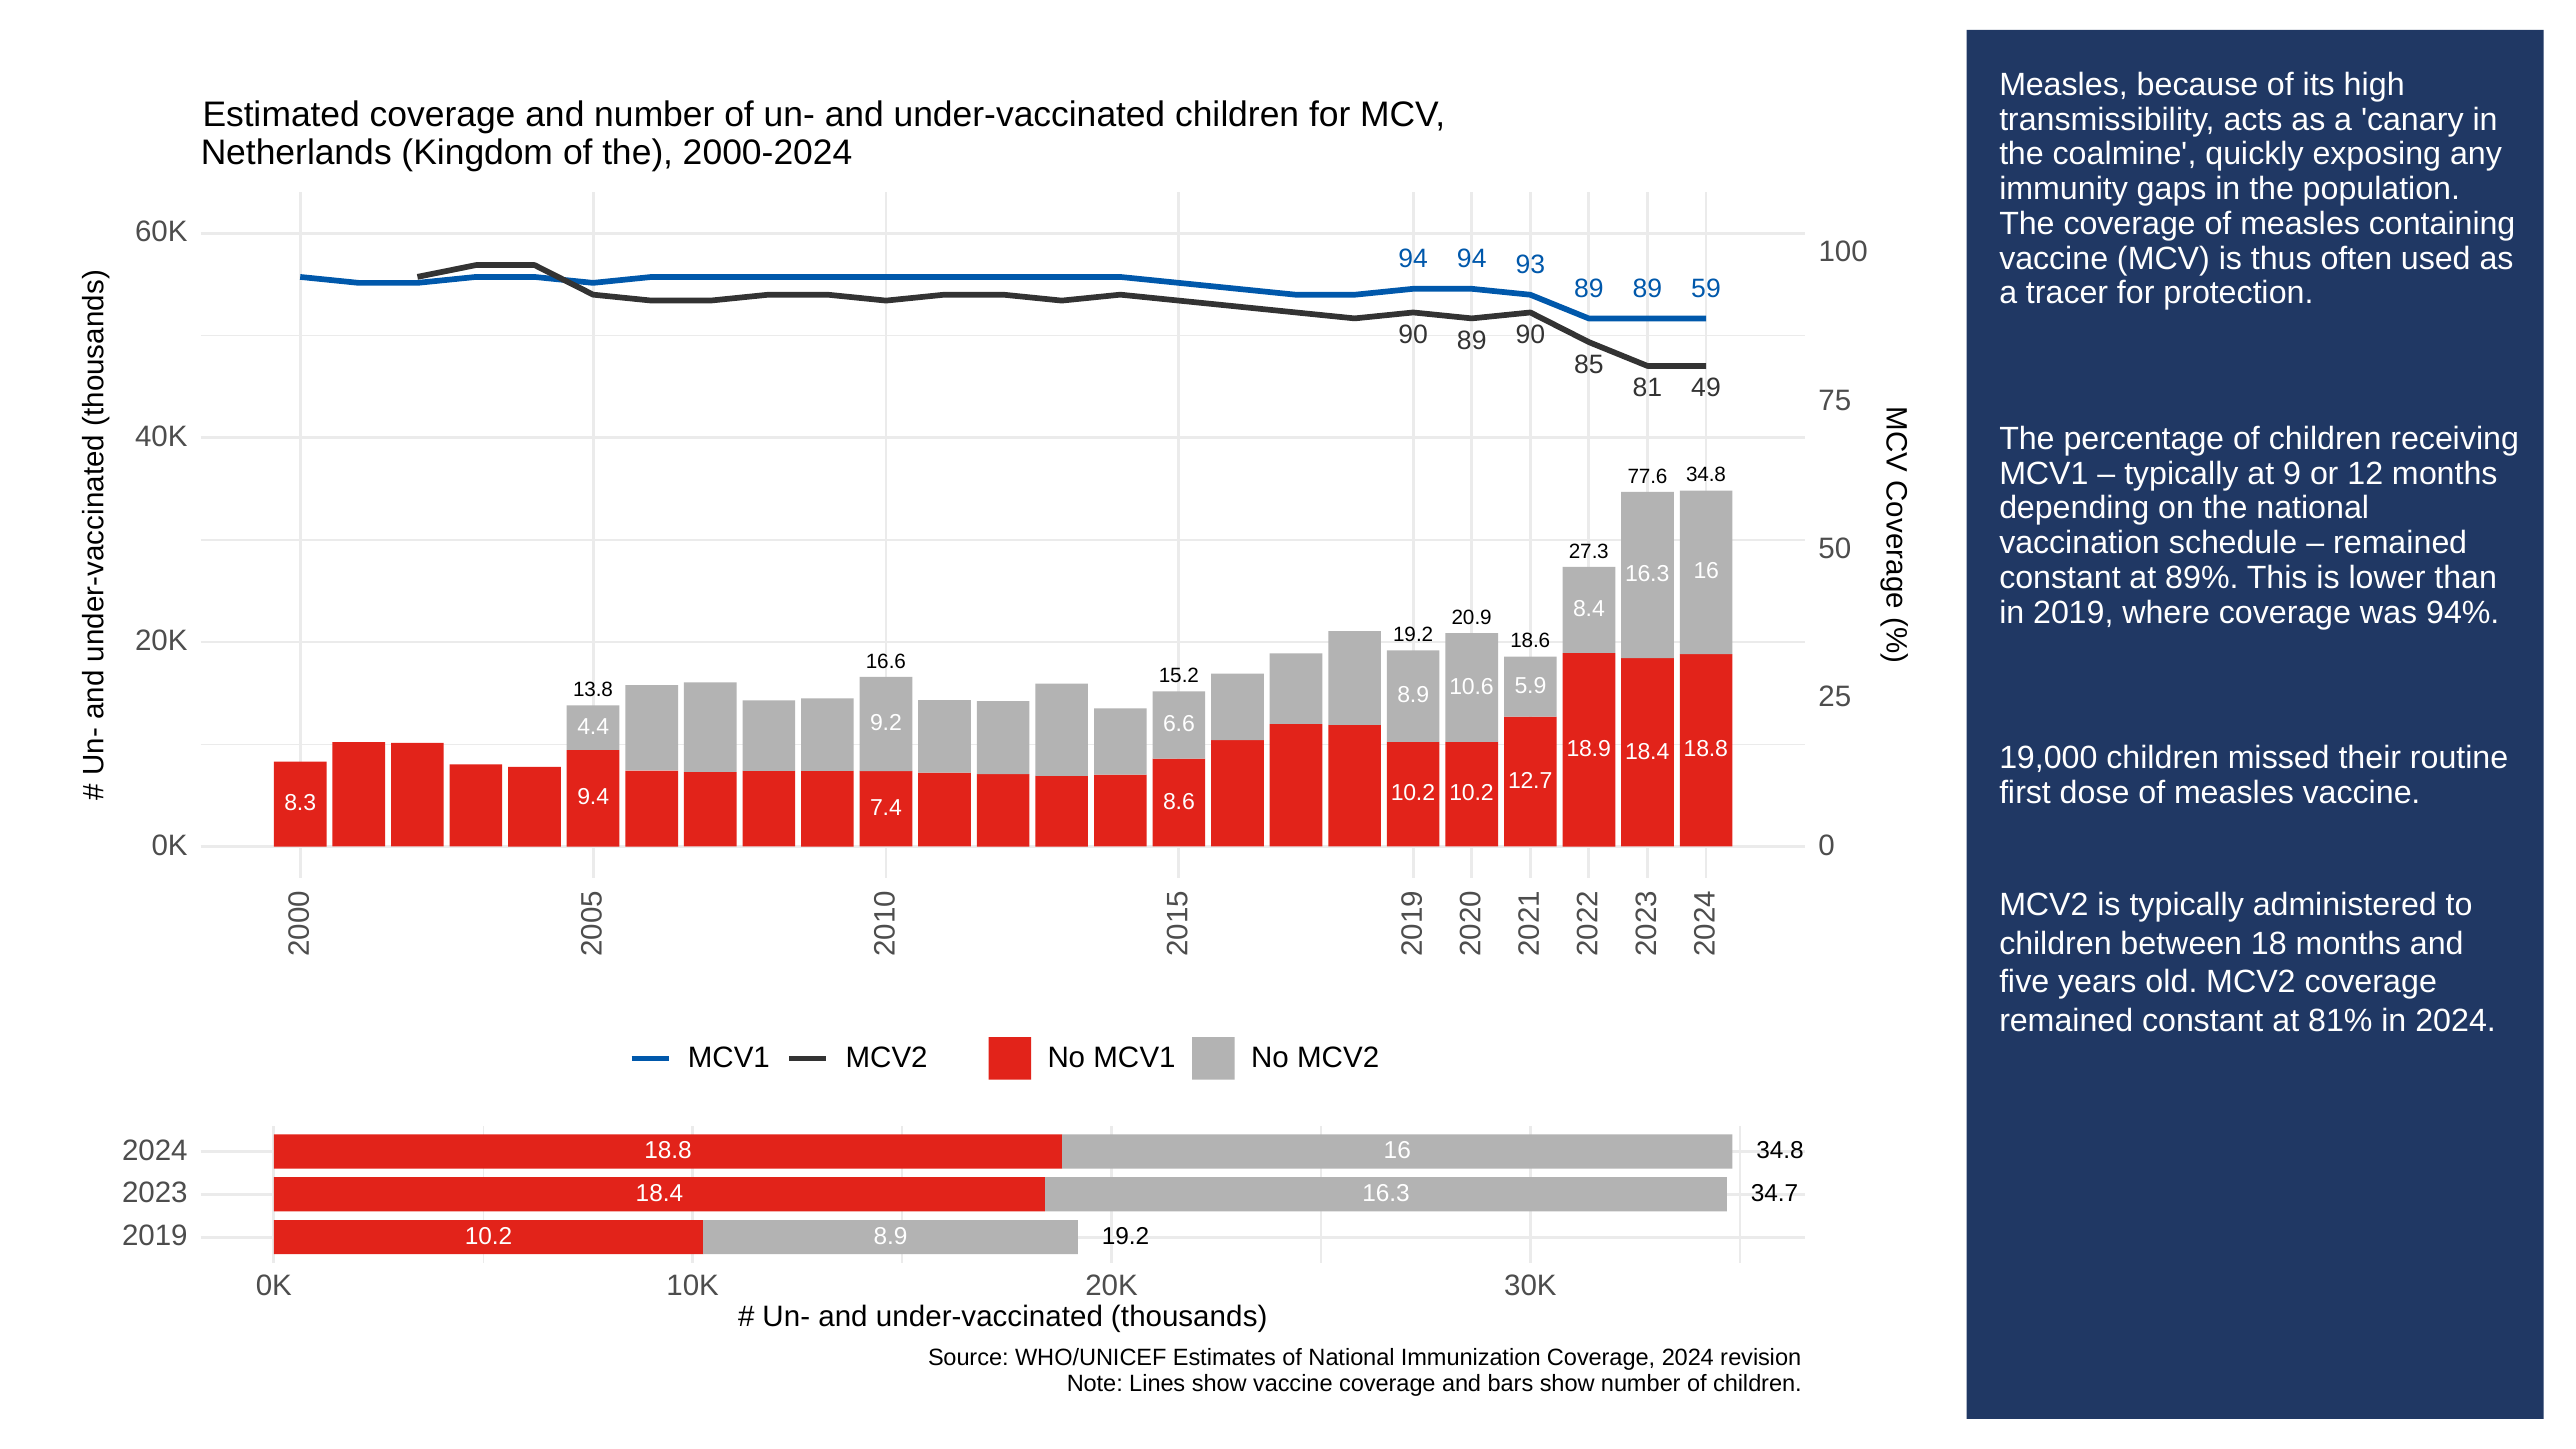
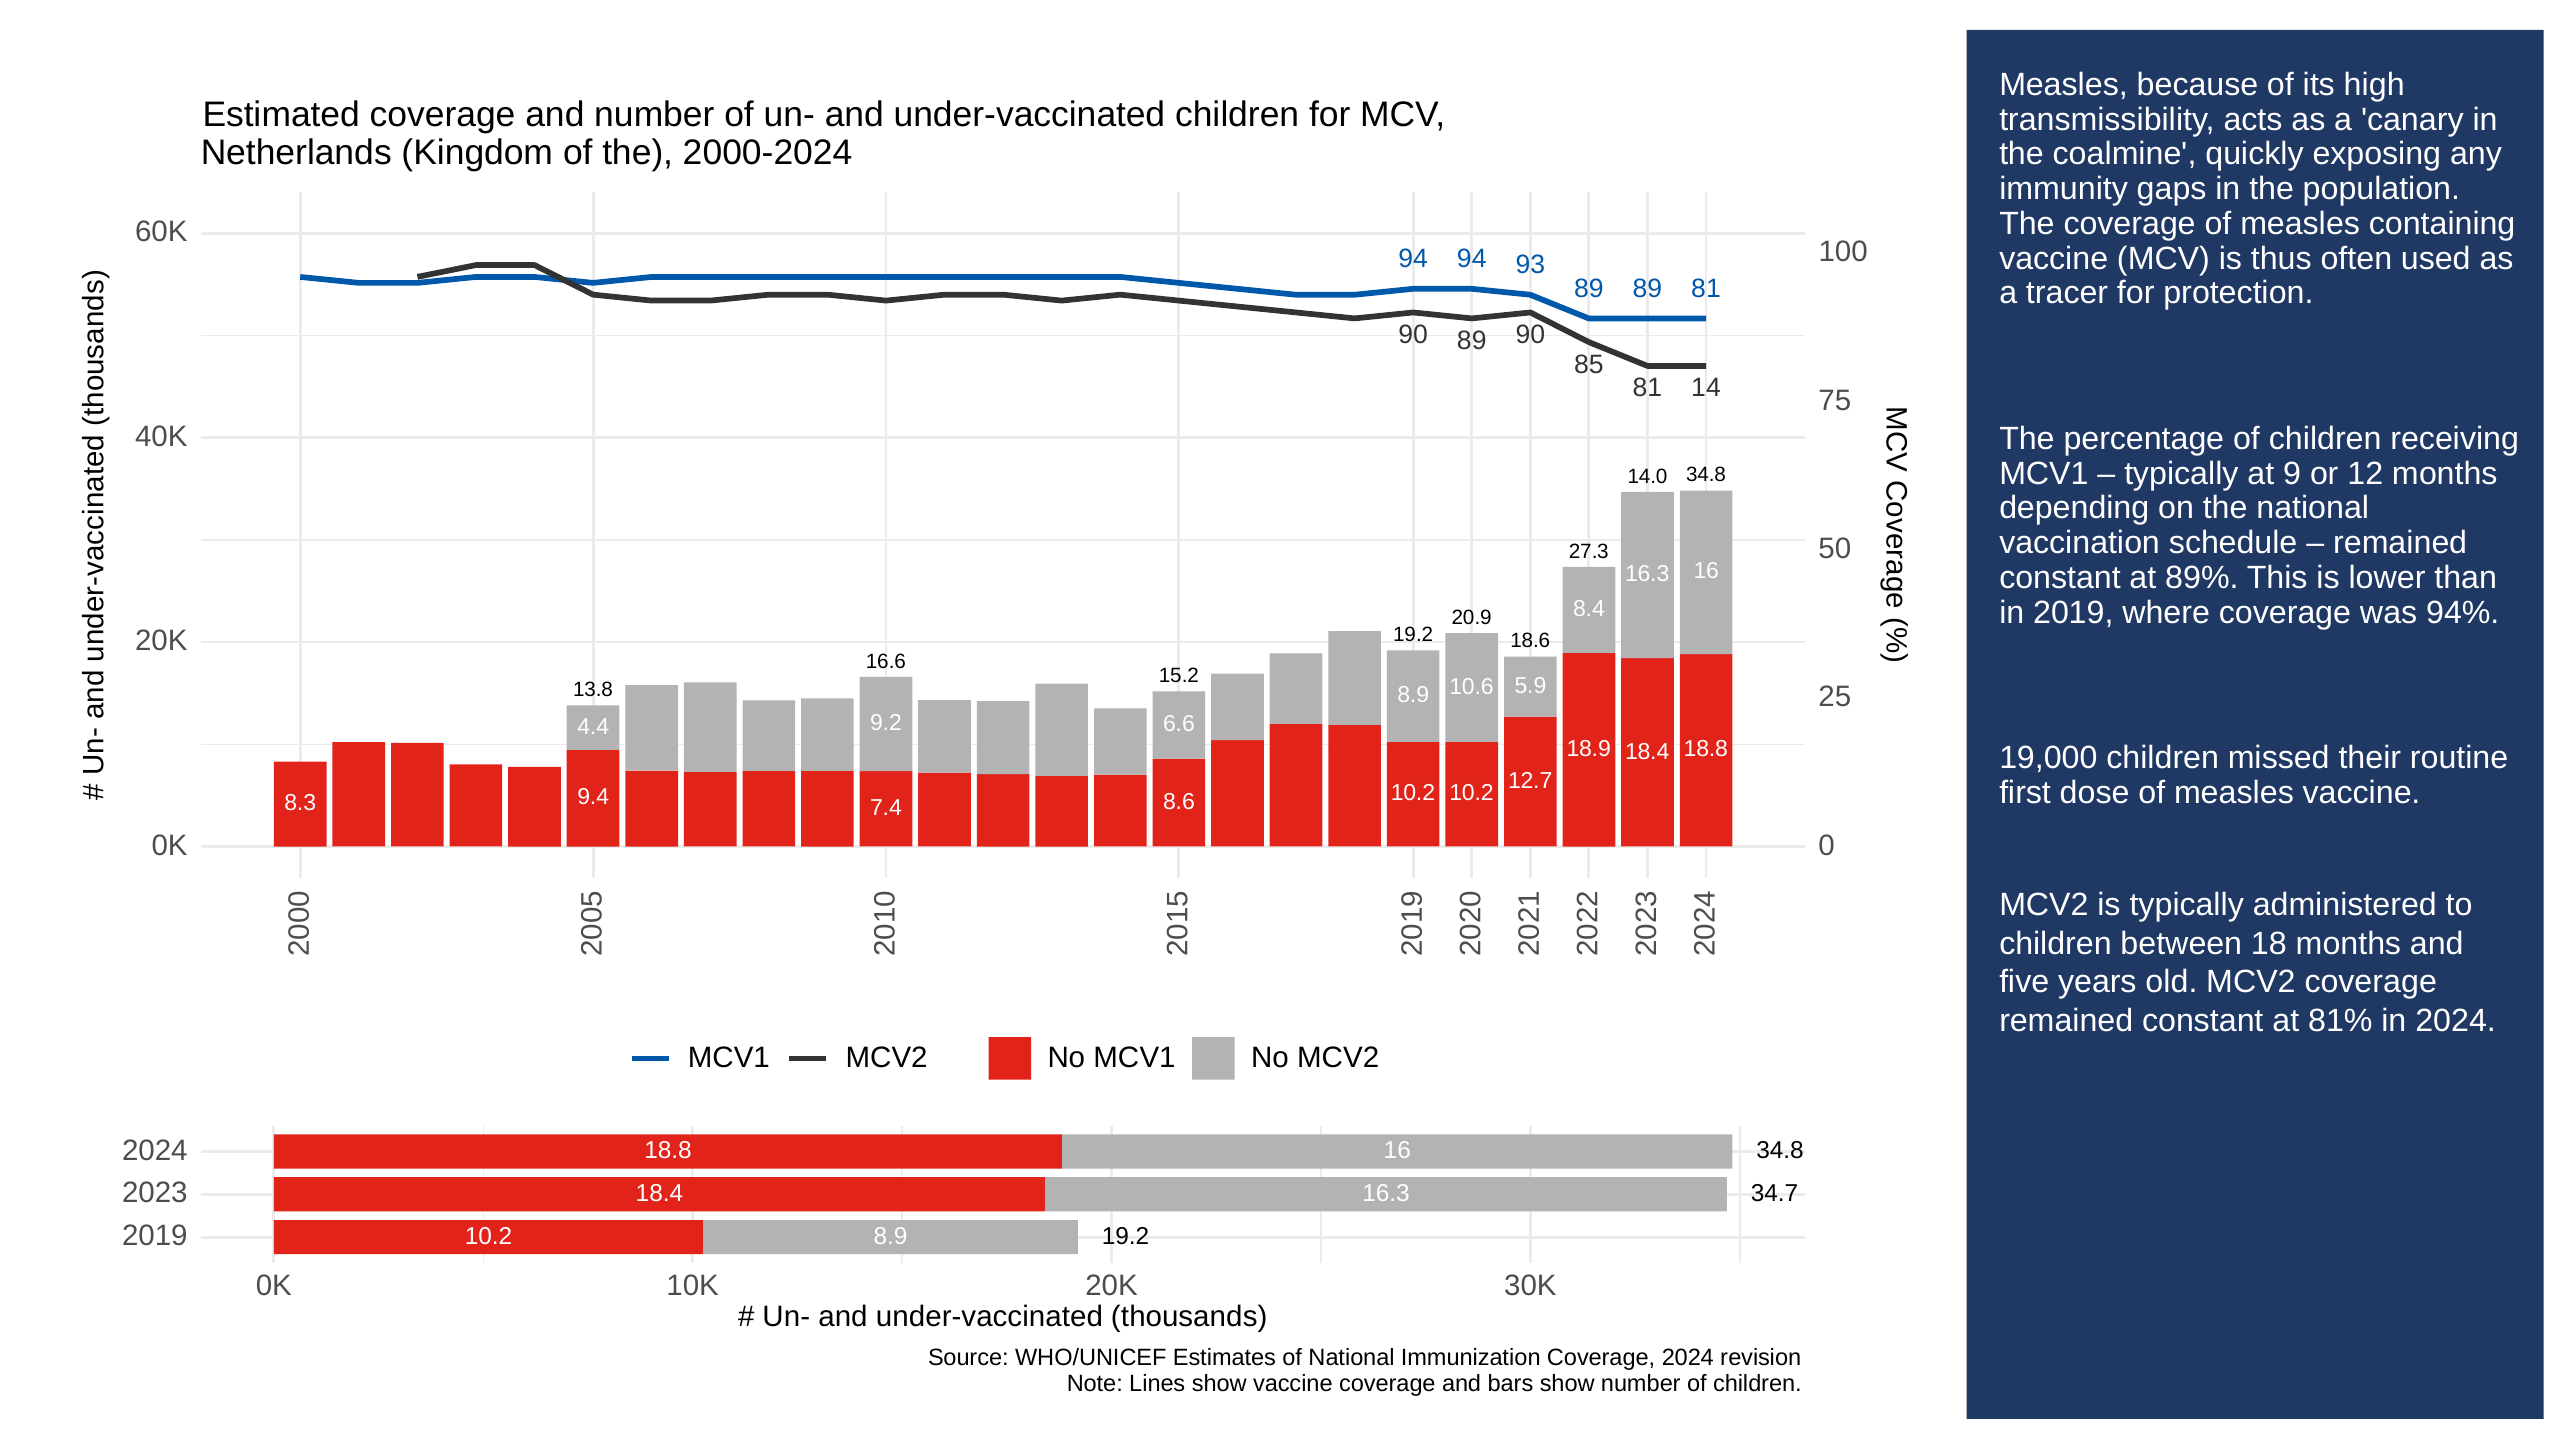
89 59: 59 -> 81 (1706, 289)
49: 49 -> 14 (1706, 388)
77.6: 77.6 -> 14.0 (1647, 476)
